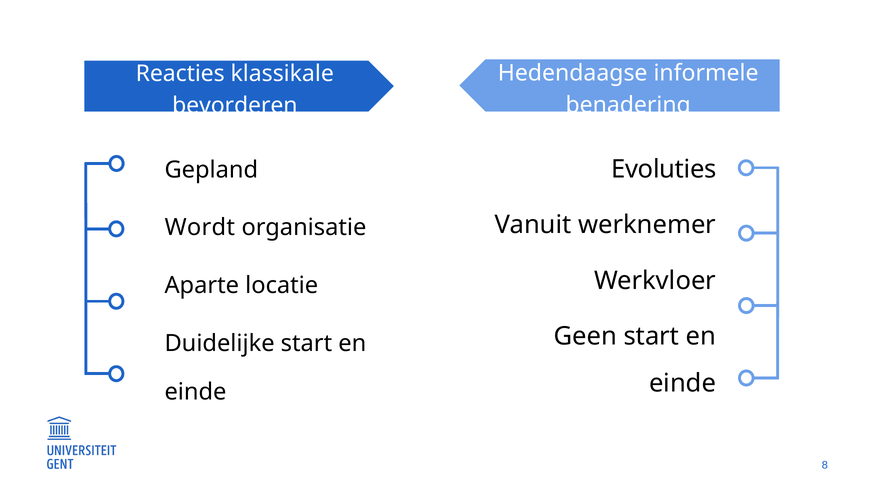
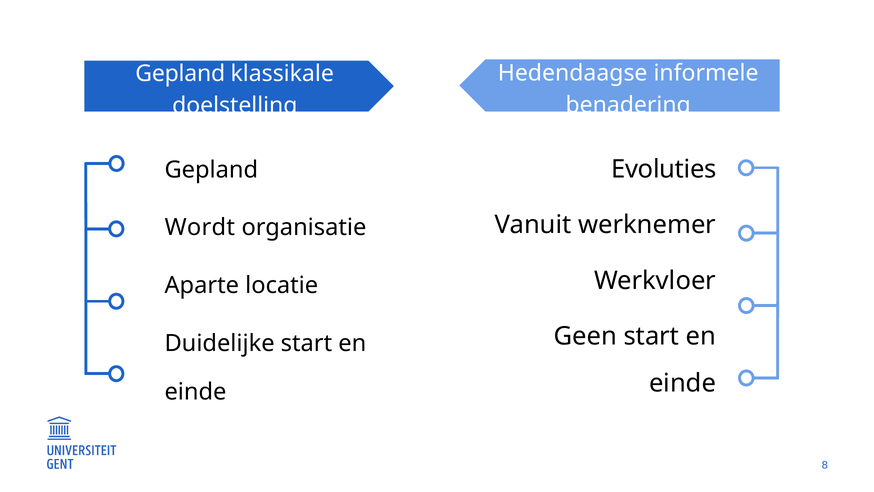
Reacties: Reacties -> Gepland (180, 74)
bevorderen: bevorderen -> doelstelling (235, 106)
